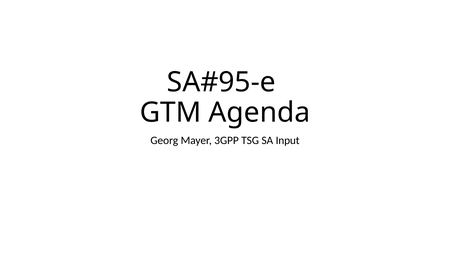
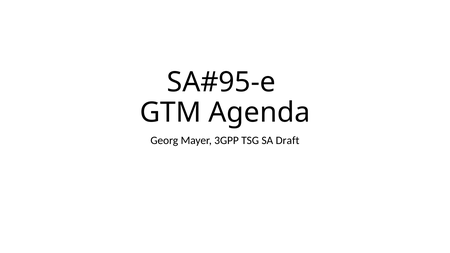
Input: Input -> Draft (288, 141)
